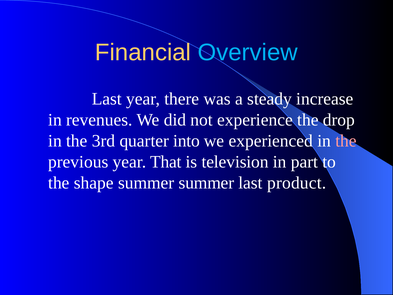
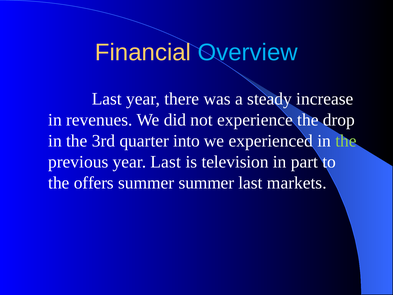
the colour: pink -> light green (346, 141)
year That: That -> Last (166, 162)
shape: shape -> offers (94, 183)
product: product -> markets (297, 183)
